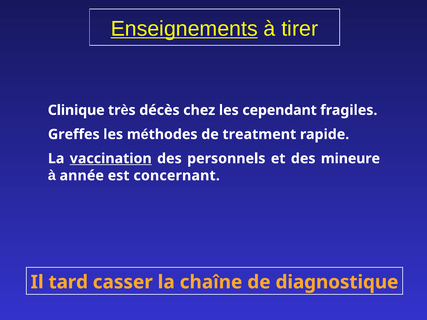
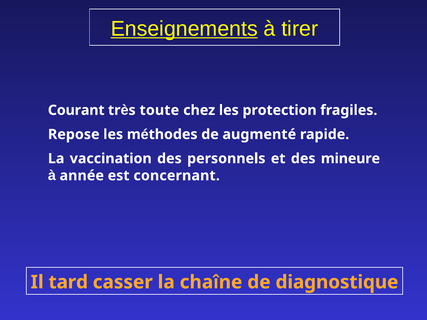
Clinique: Clinique -> Courant (76, 110)
décès: décès -> toute (159, 110)
cependant: cependant -> protection (280, 110)
Greffes: Greffes -> Repose (74, 134)
treatment: treatment -> augmenté (259, 134)
vaccination underline: present -> none (111, 159)
